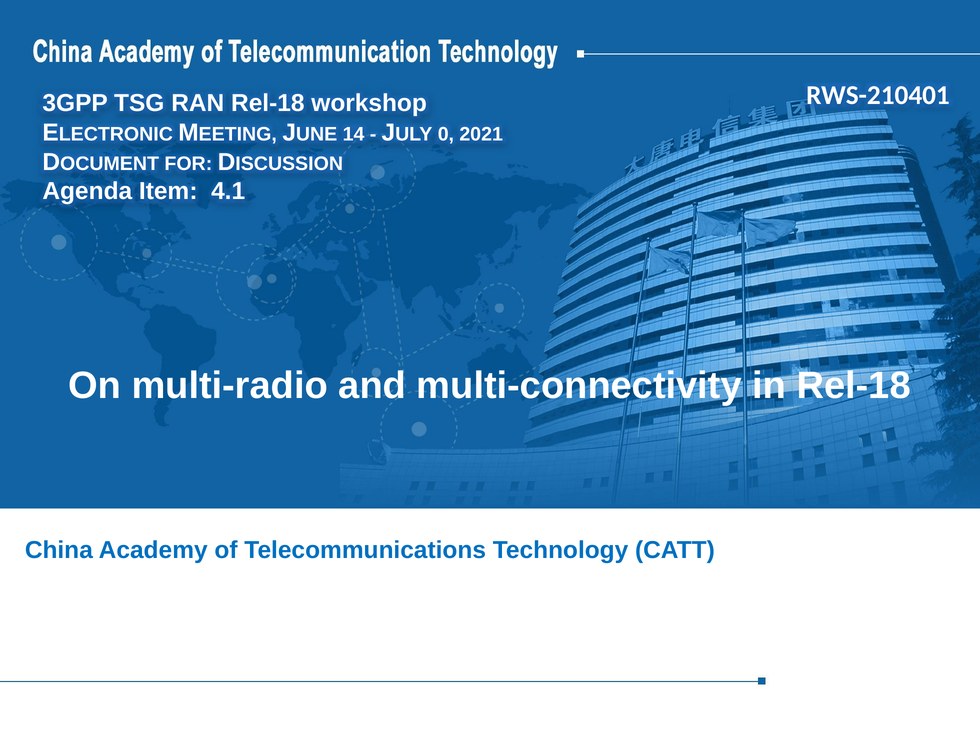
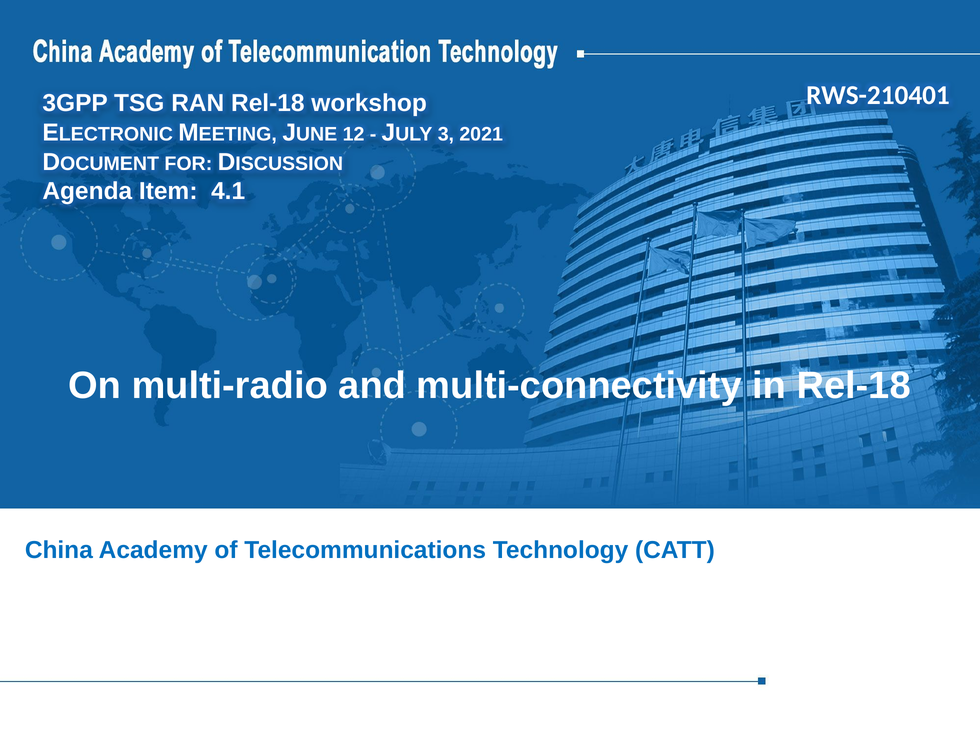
14: 14 -> 12 (354, 134)
0: 0 -> 3 (446, 134)
